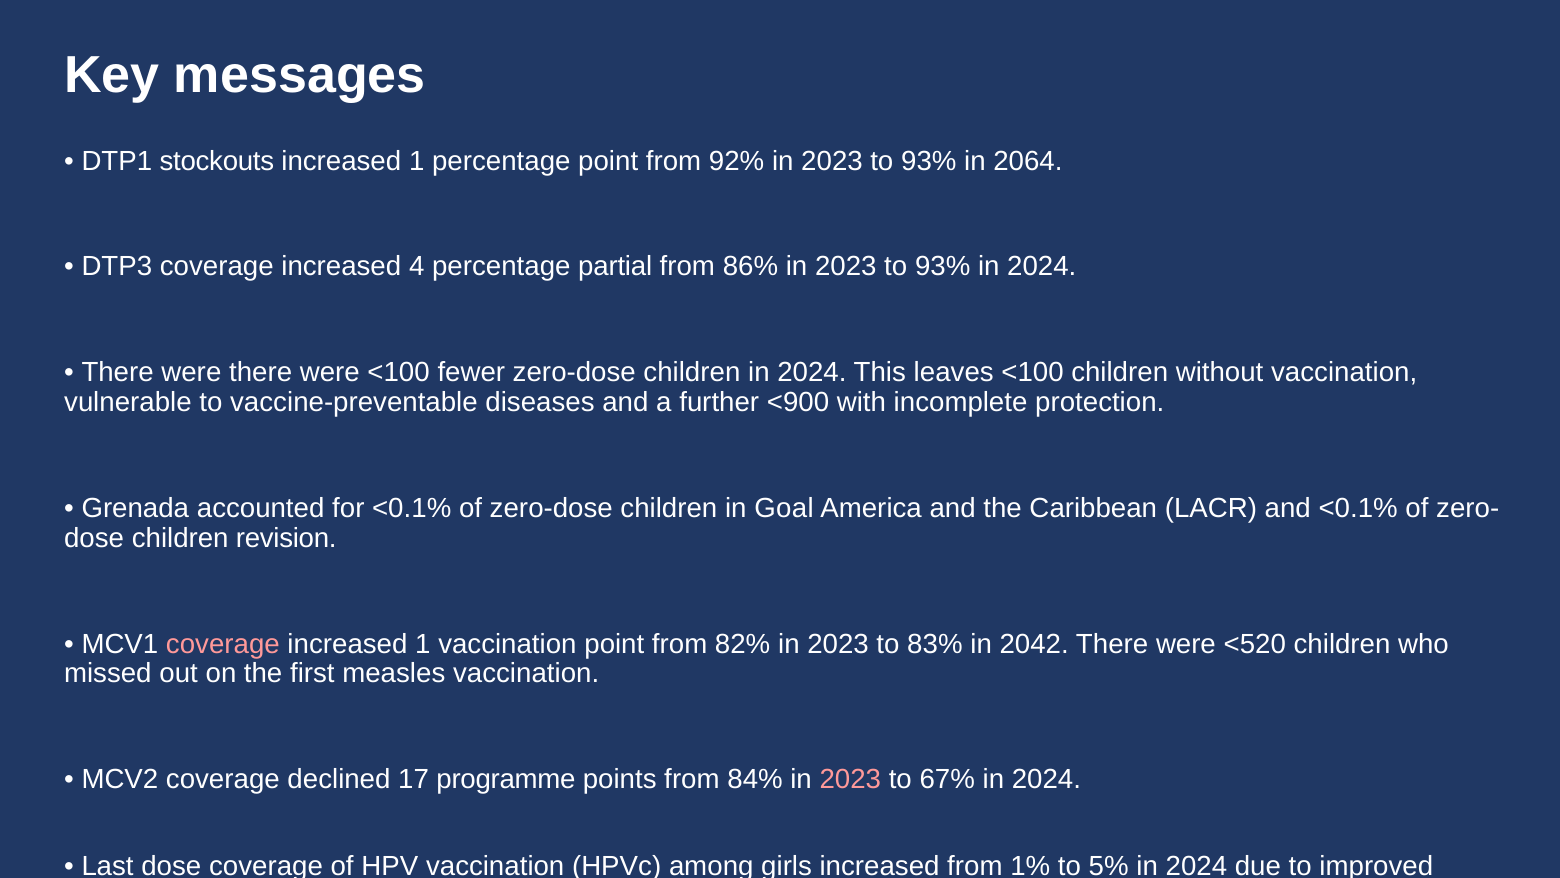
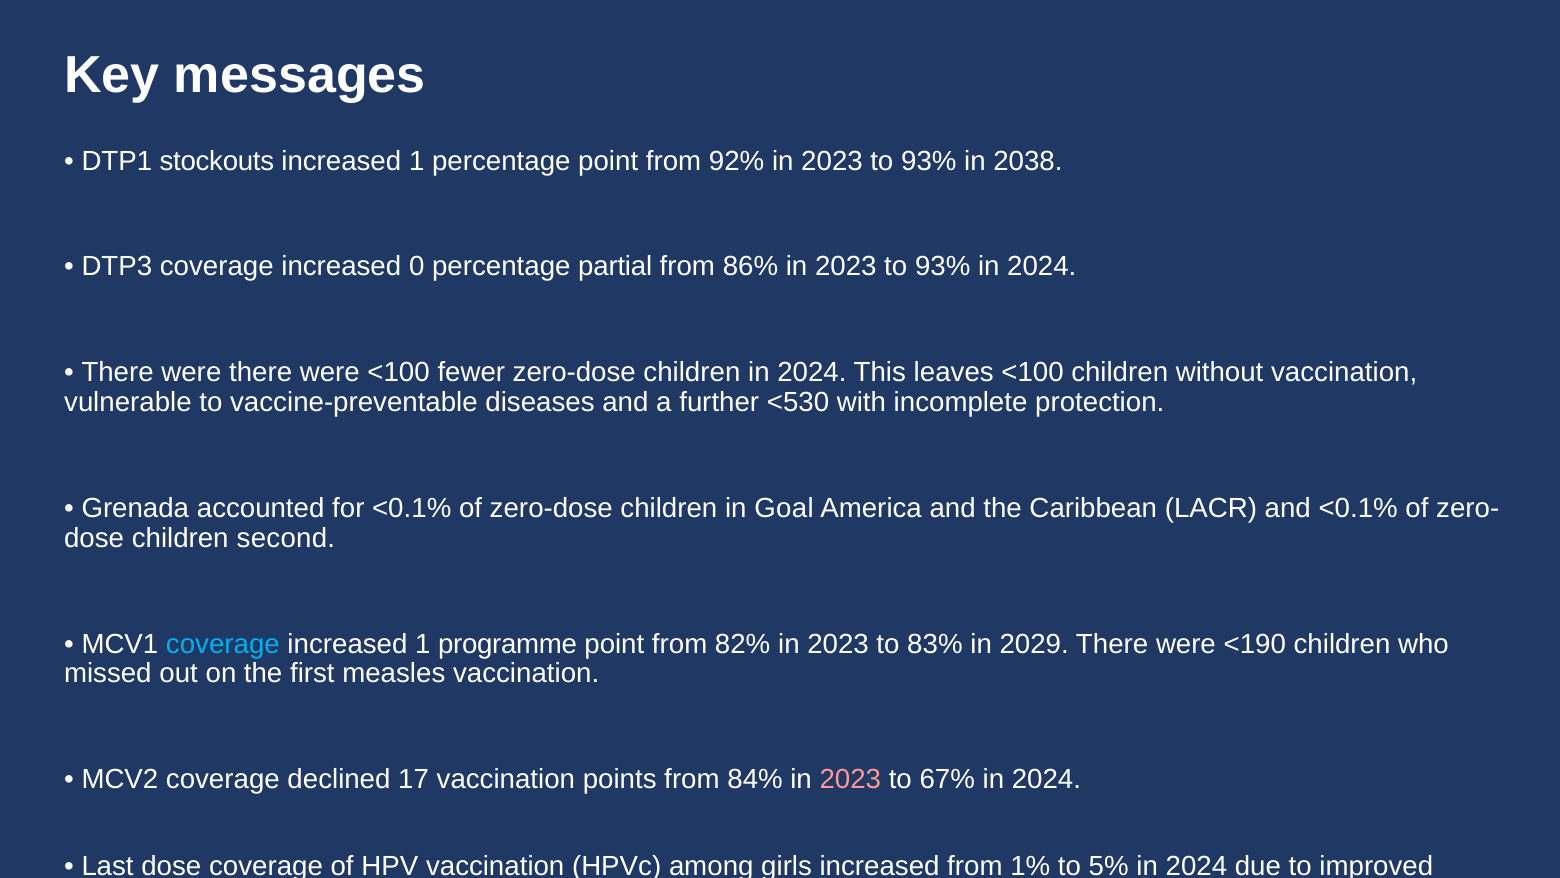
2064: 2064 -> 2038 (1028, 161)
4: 4 -> 0 (417, 267)
<900: <900 -> <530 (798, 402)
revision: revision -> second (286, 538)
coverage colour: pink -> light blue (223, 644)
1 vaccination: vaccination -> programme (508, 644)
2042: 2042 -> 2029 (1034, 644)
<520: <520 -> <190 (1255, 644)
17 programme: programme -> vaccination (506, 779)
